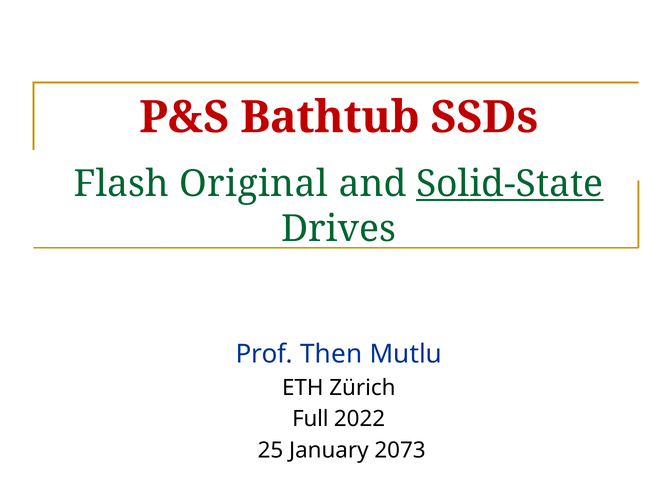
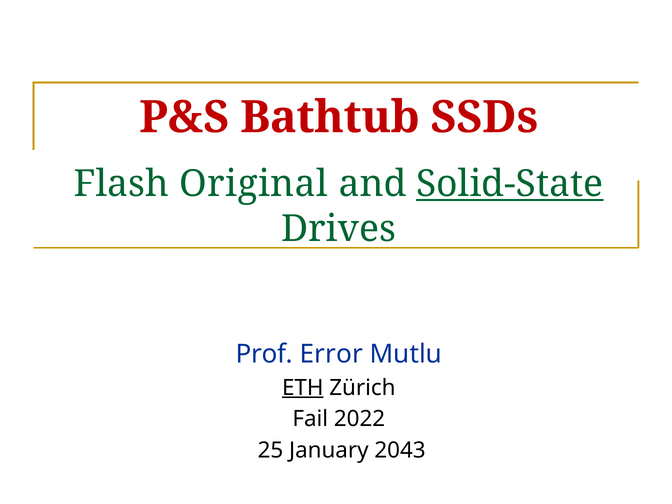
Then: Then -> Error (331, 354)
ETH underline: none -> present (303, 388)
Full: Full -> Fail (310, 419)
2073: 2073 -> 2043 (400, 450)
